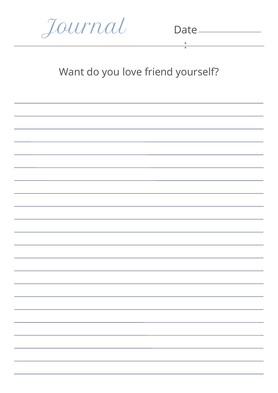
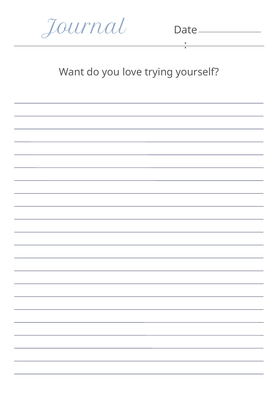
friend: friend -> trying (159, 72)
